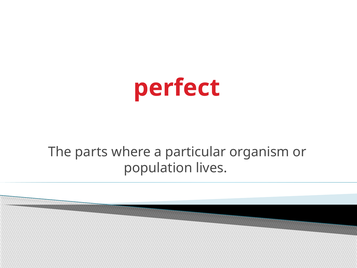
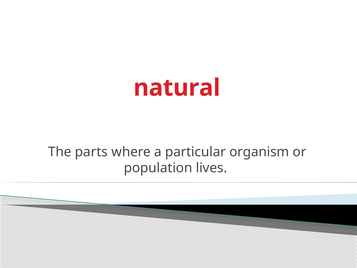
perfect: perfect -> natural (177, 88)
